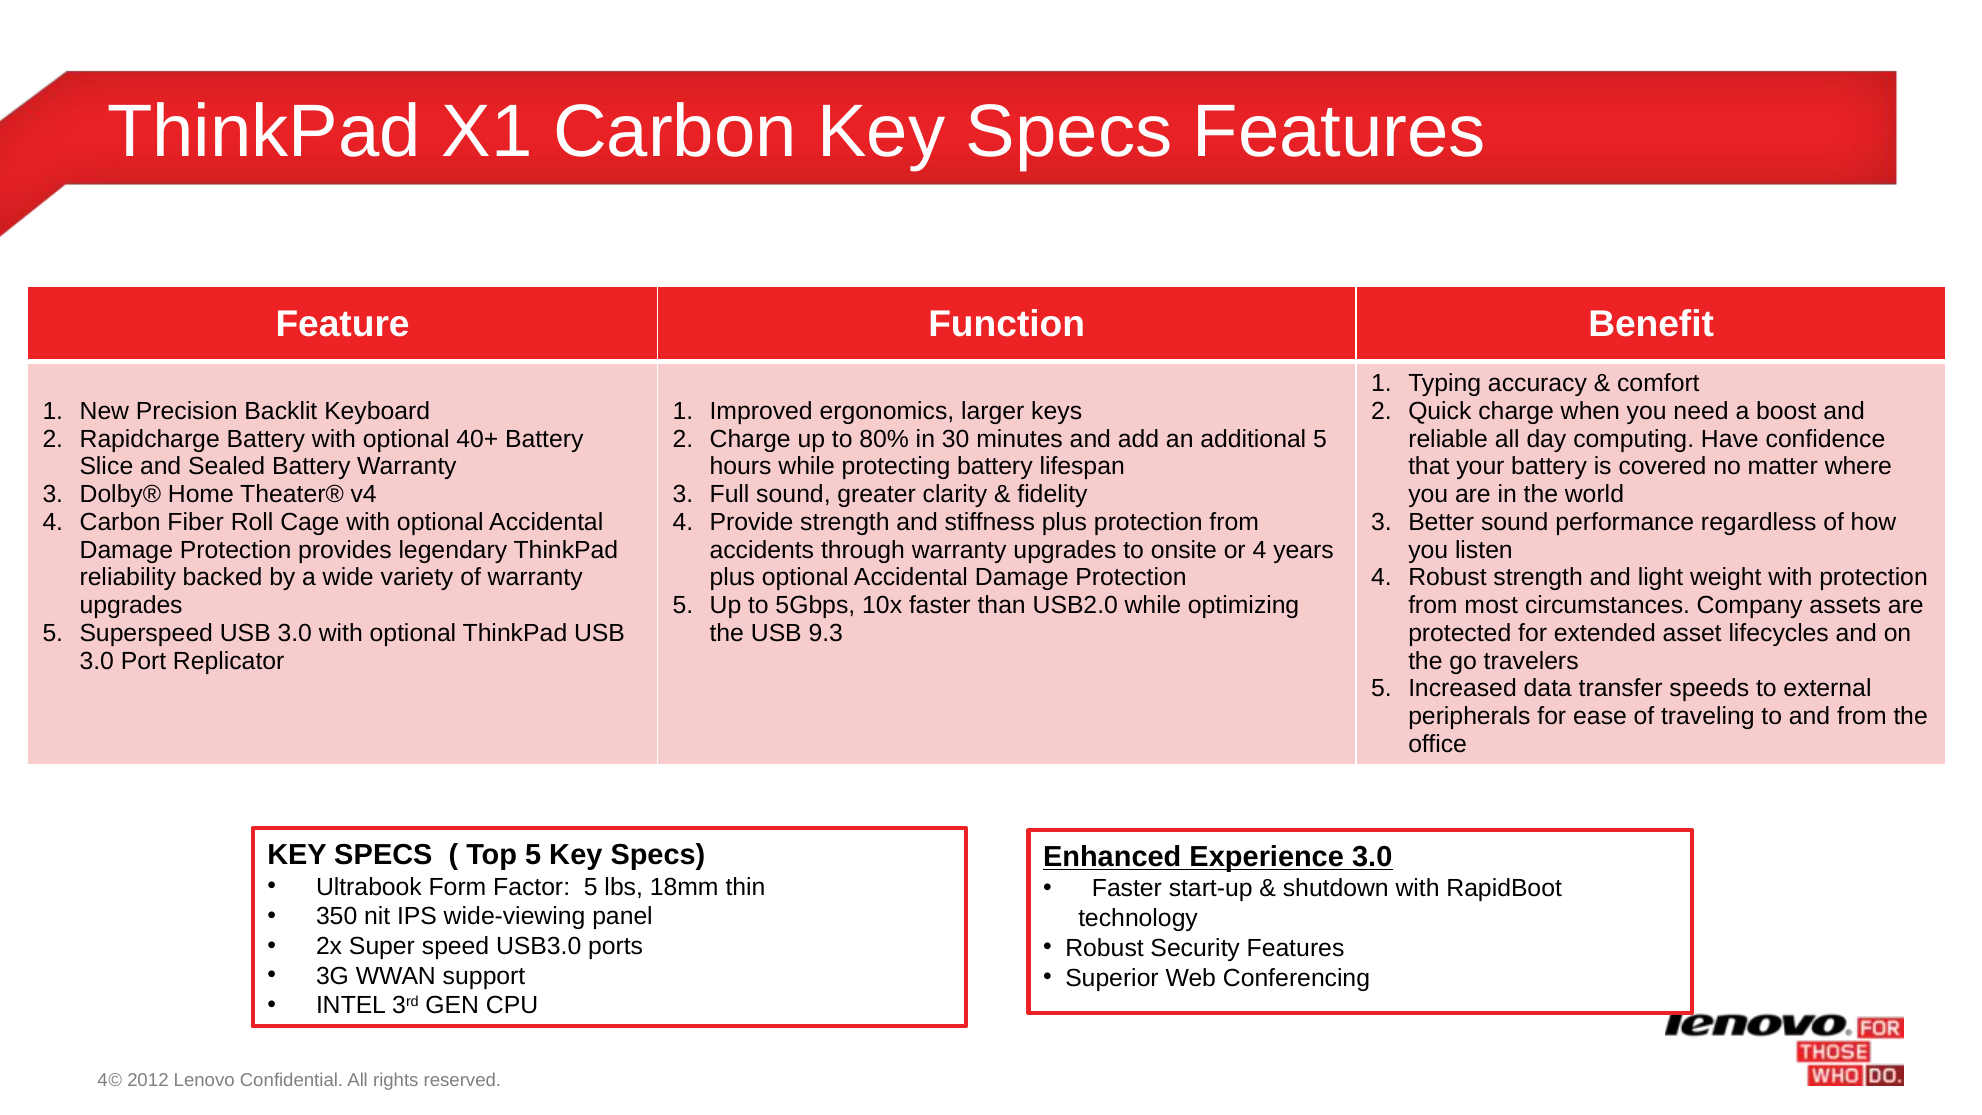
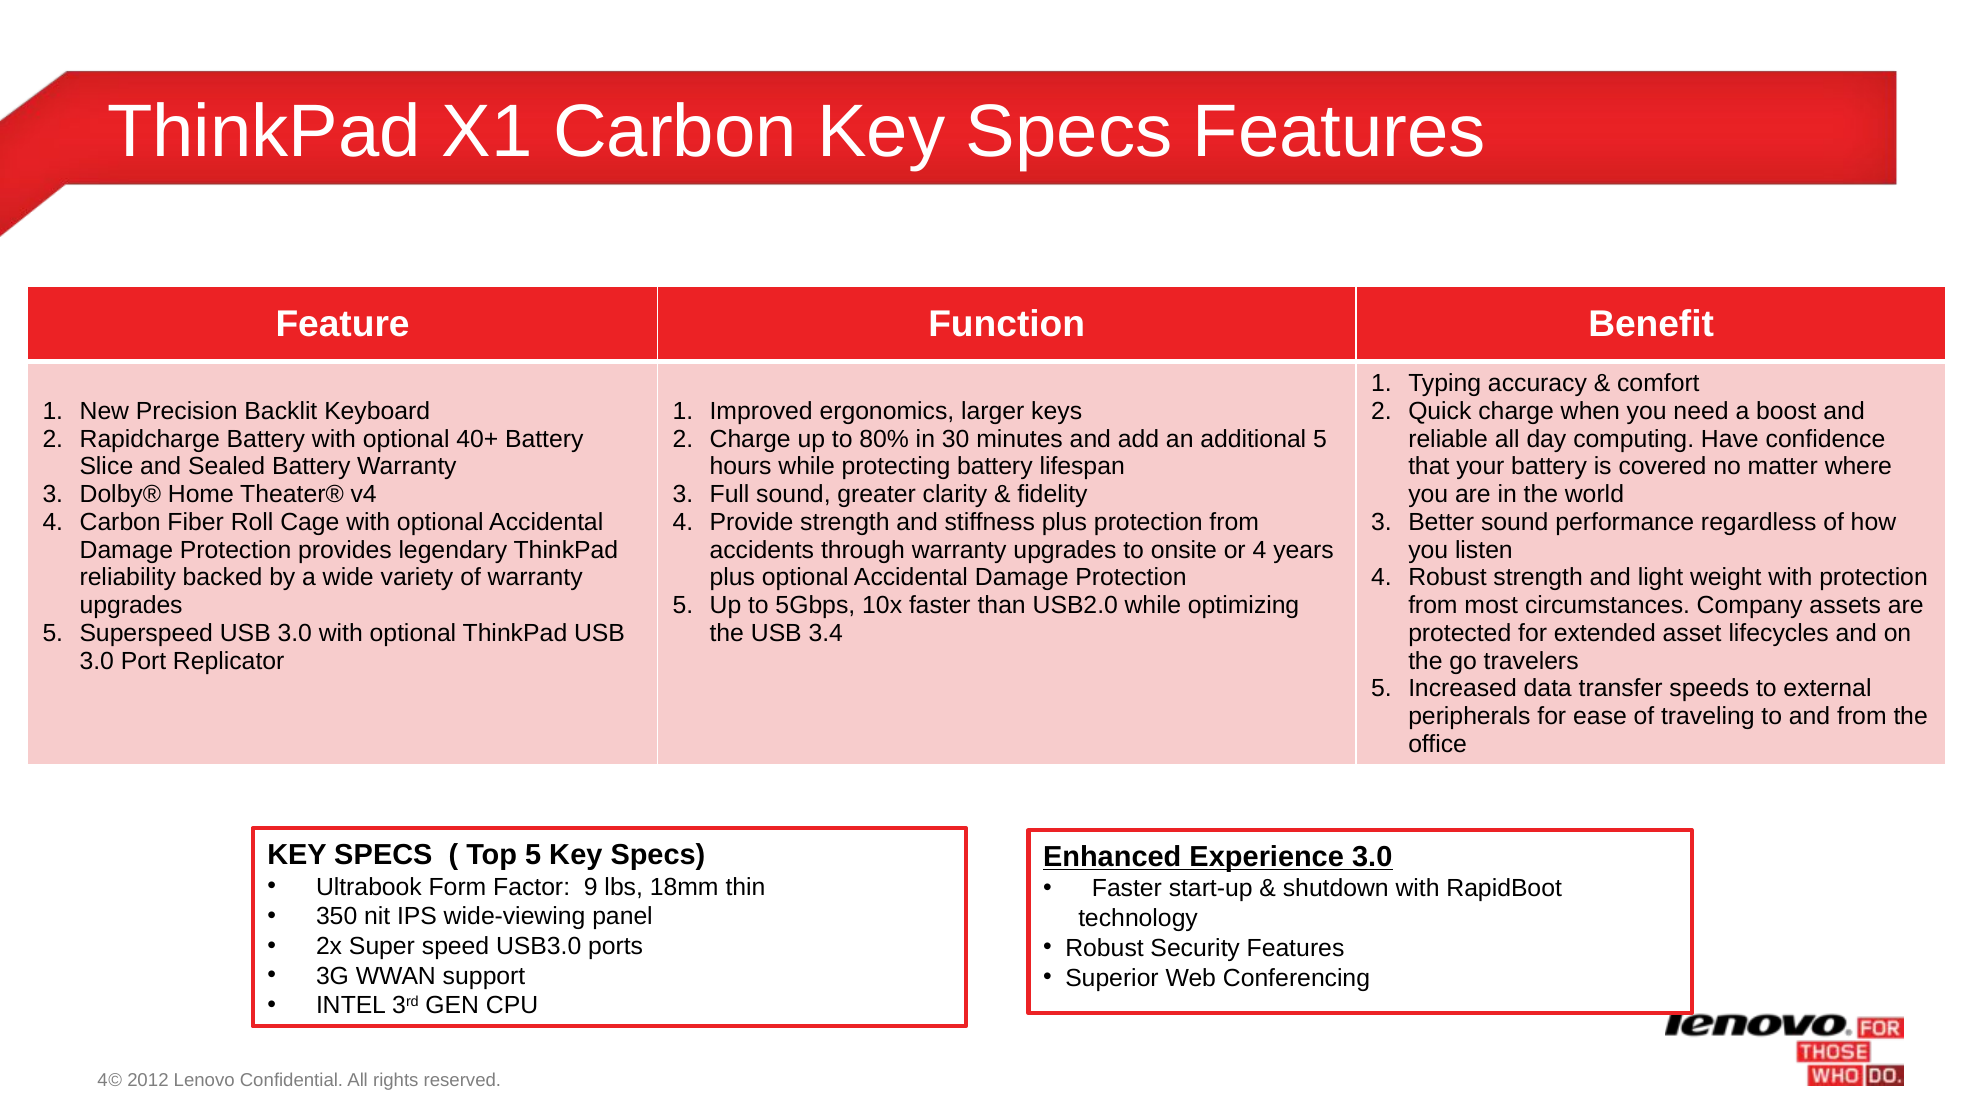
9.3: 9.3 -> 3.4 (826, 633)
Factor 5: 5 -> 9 (591, 887)
